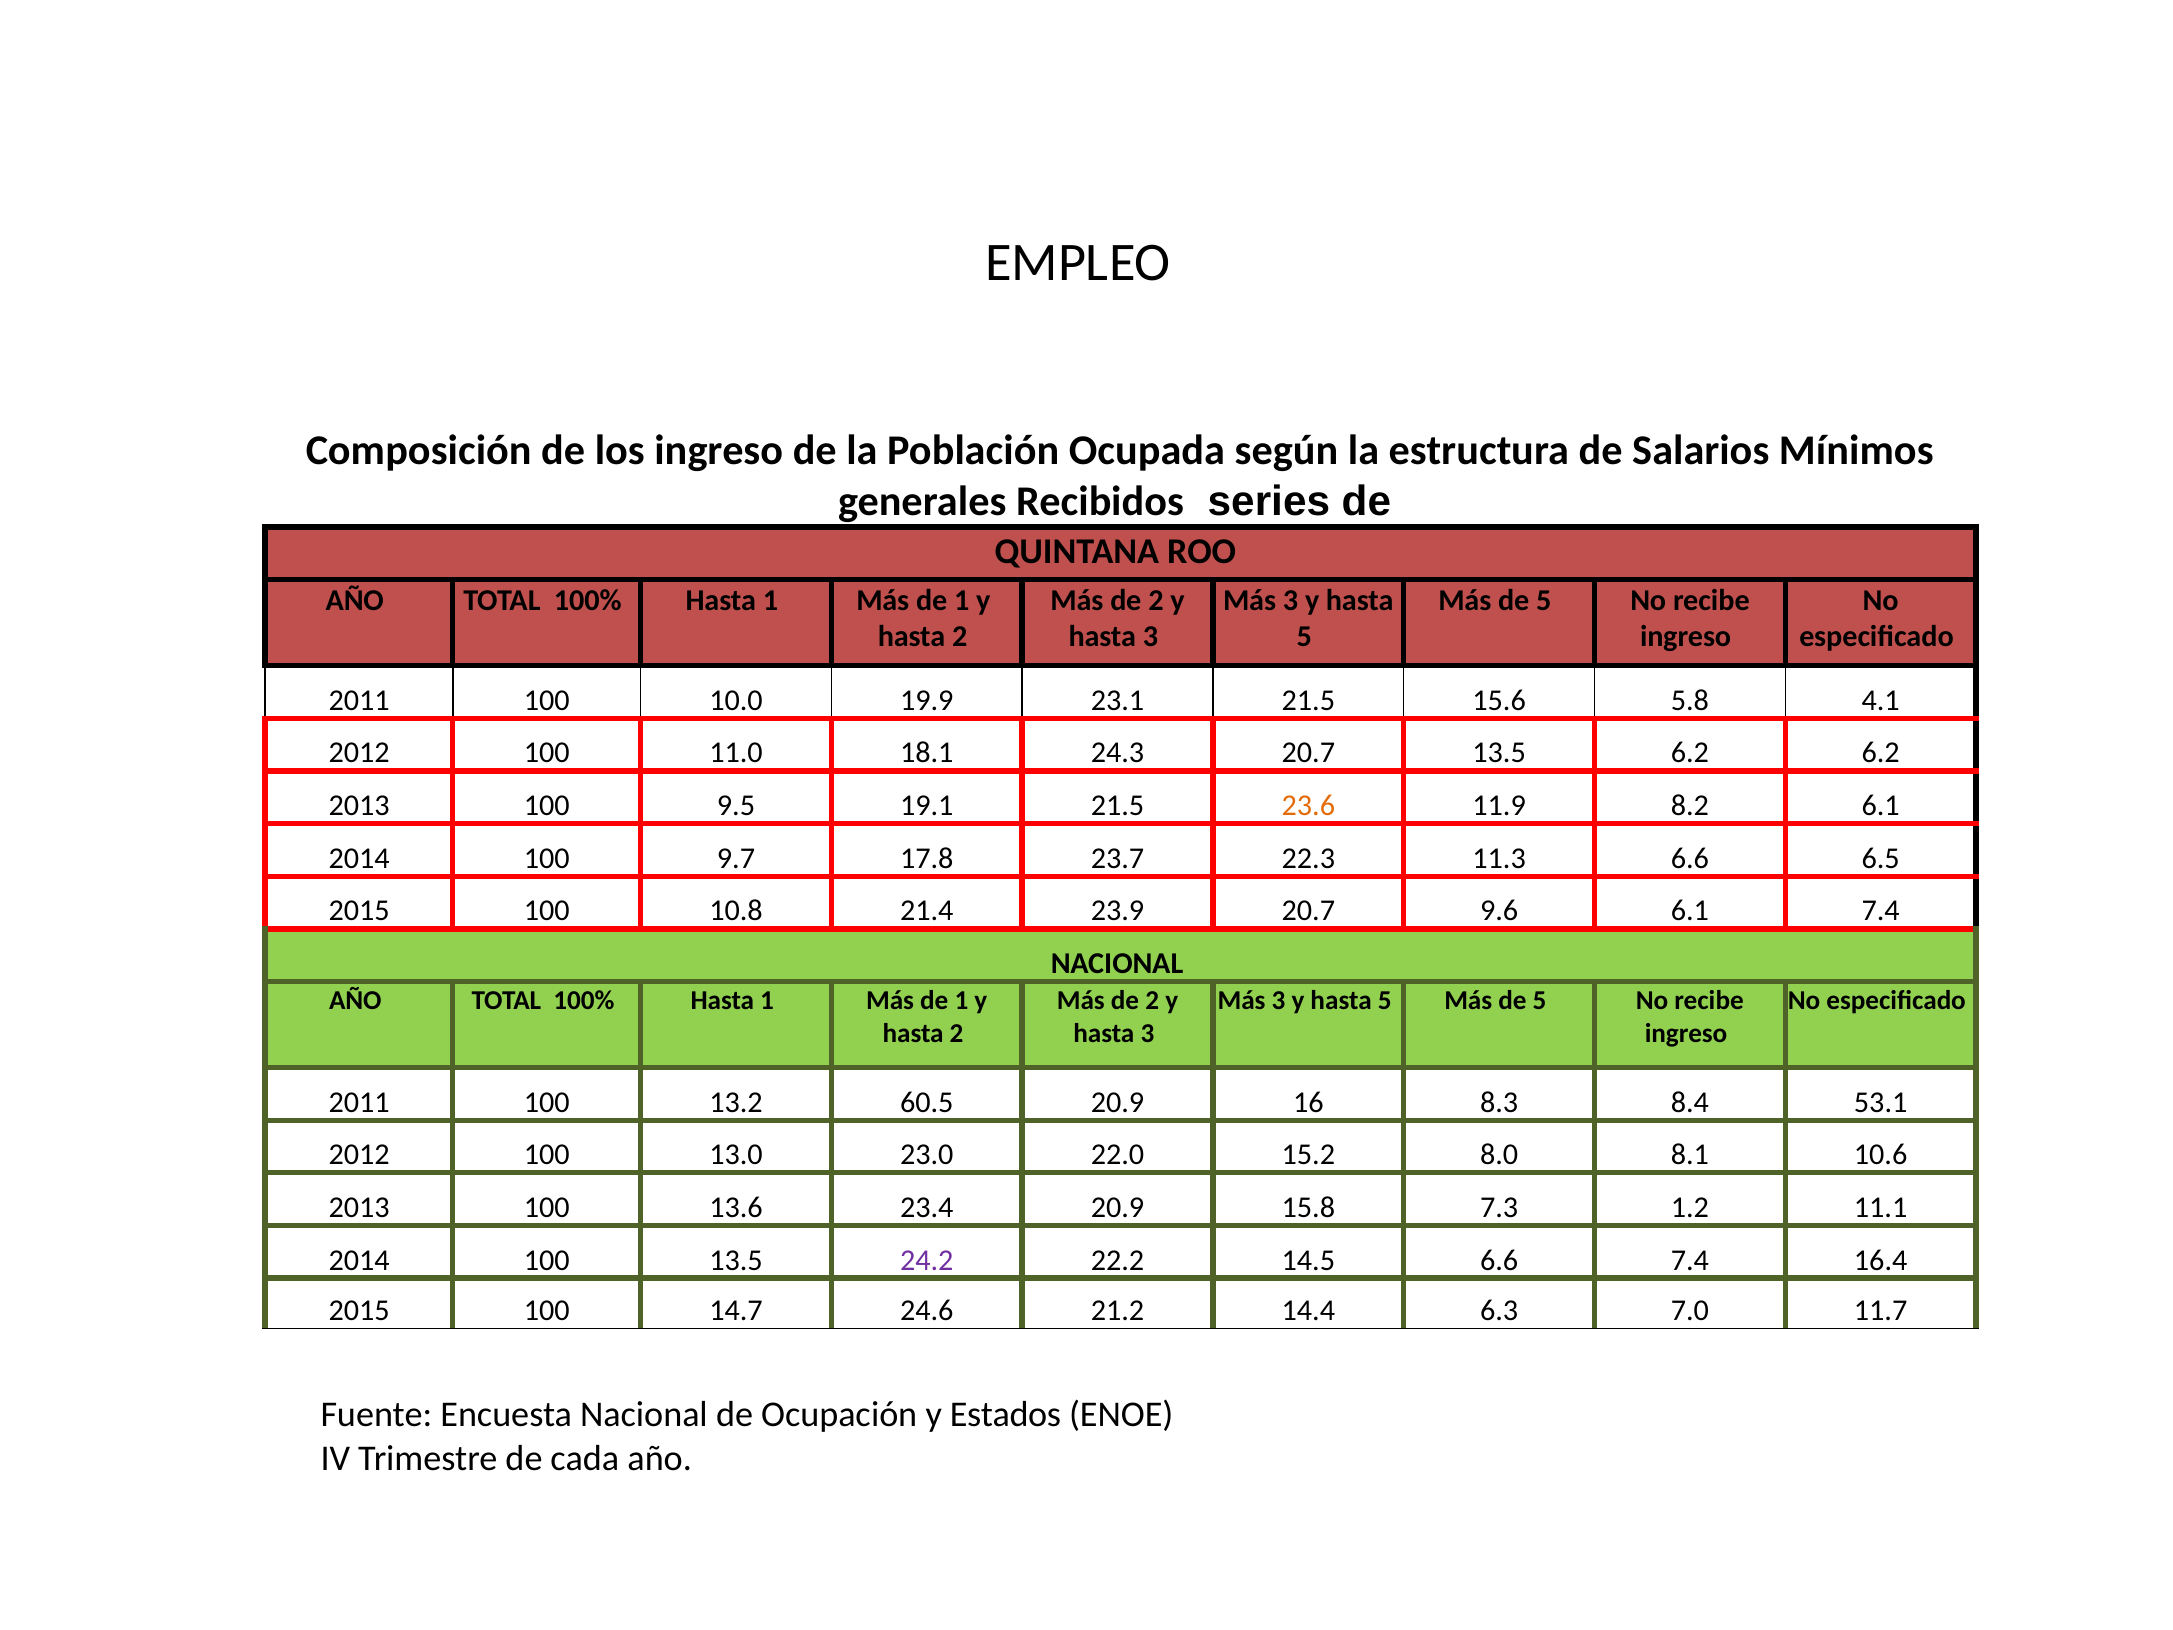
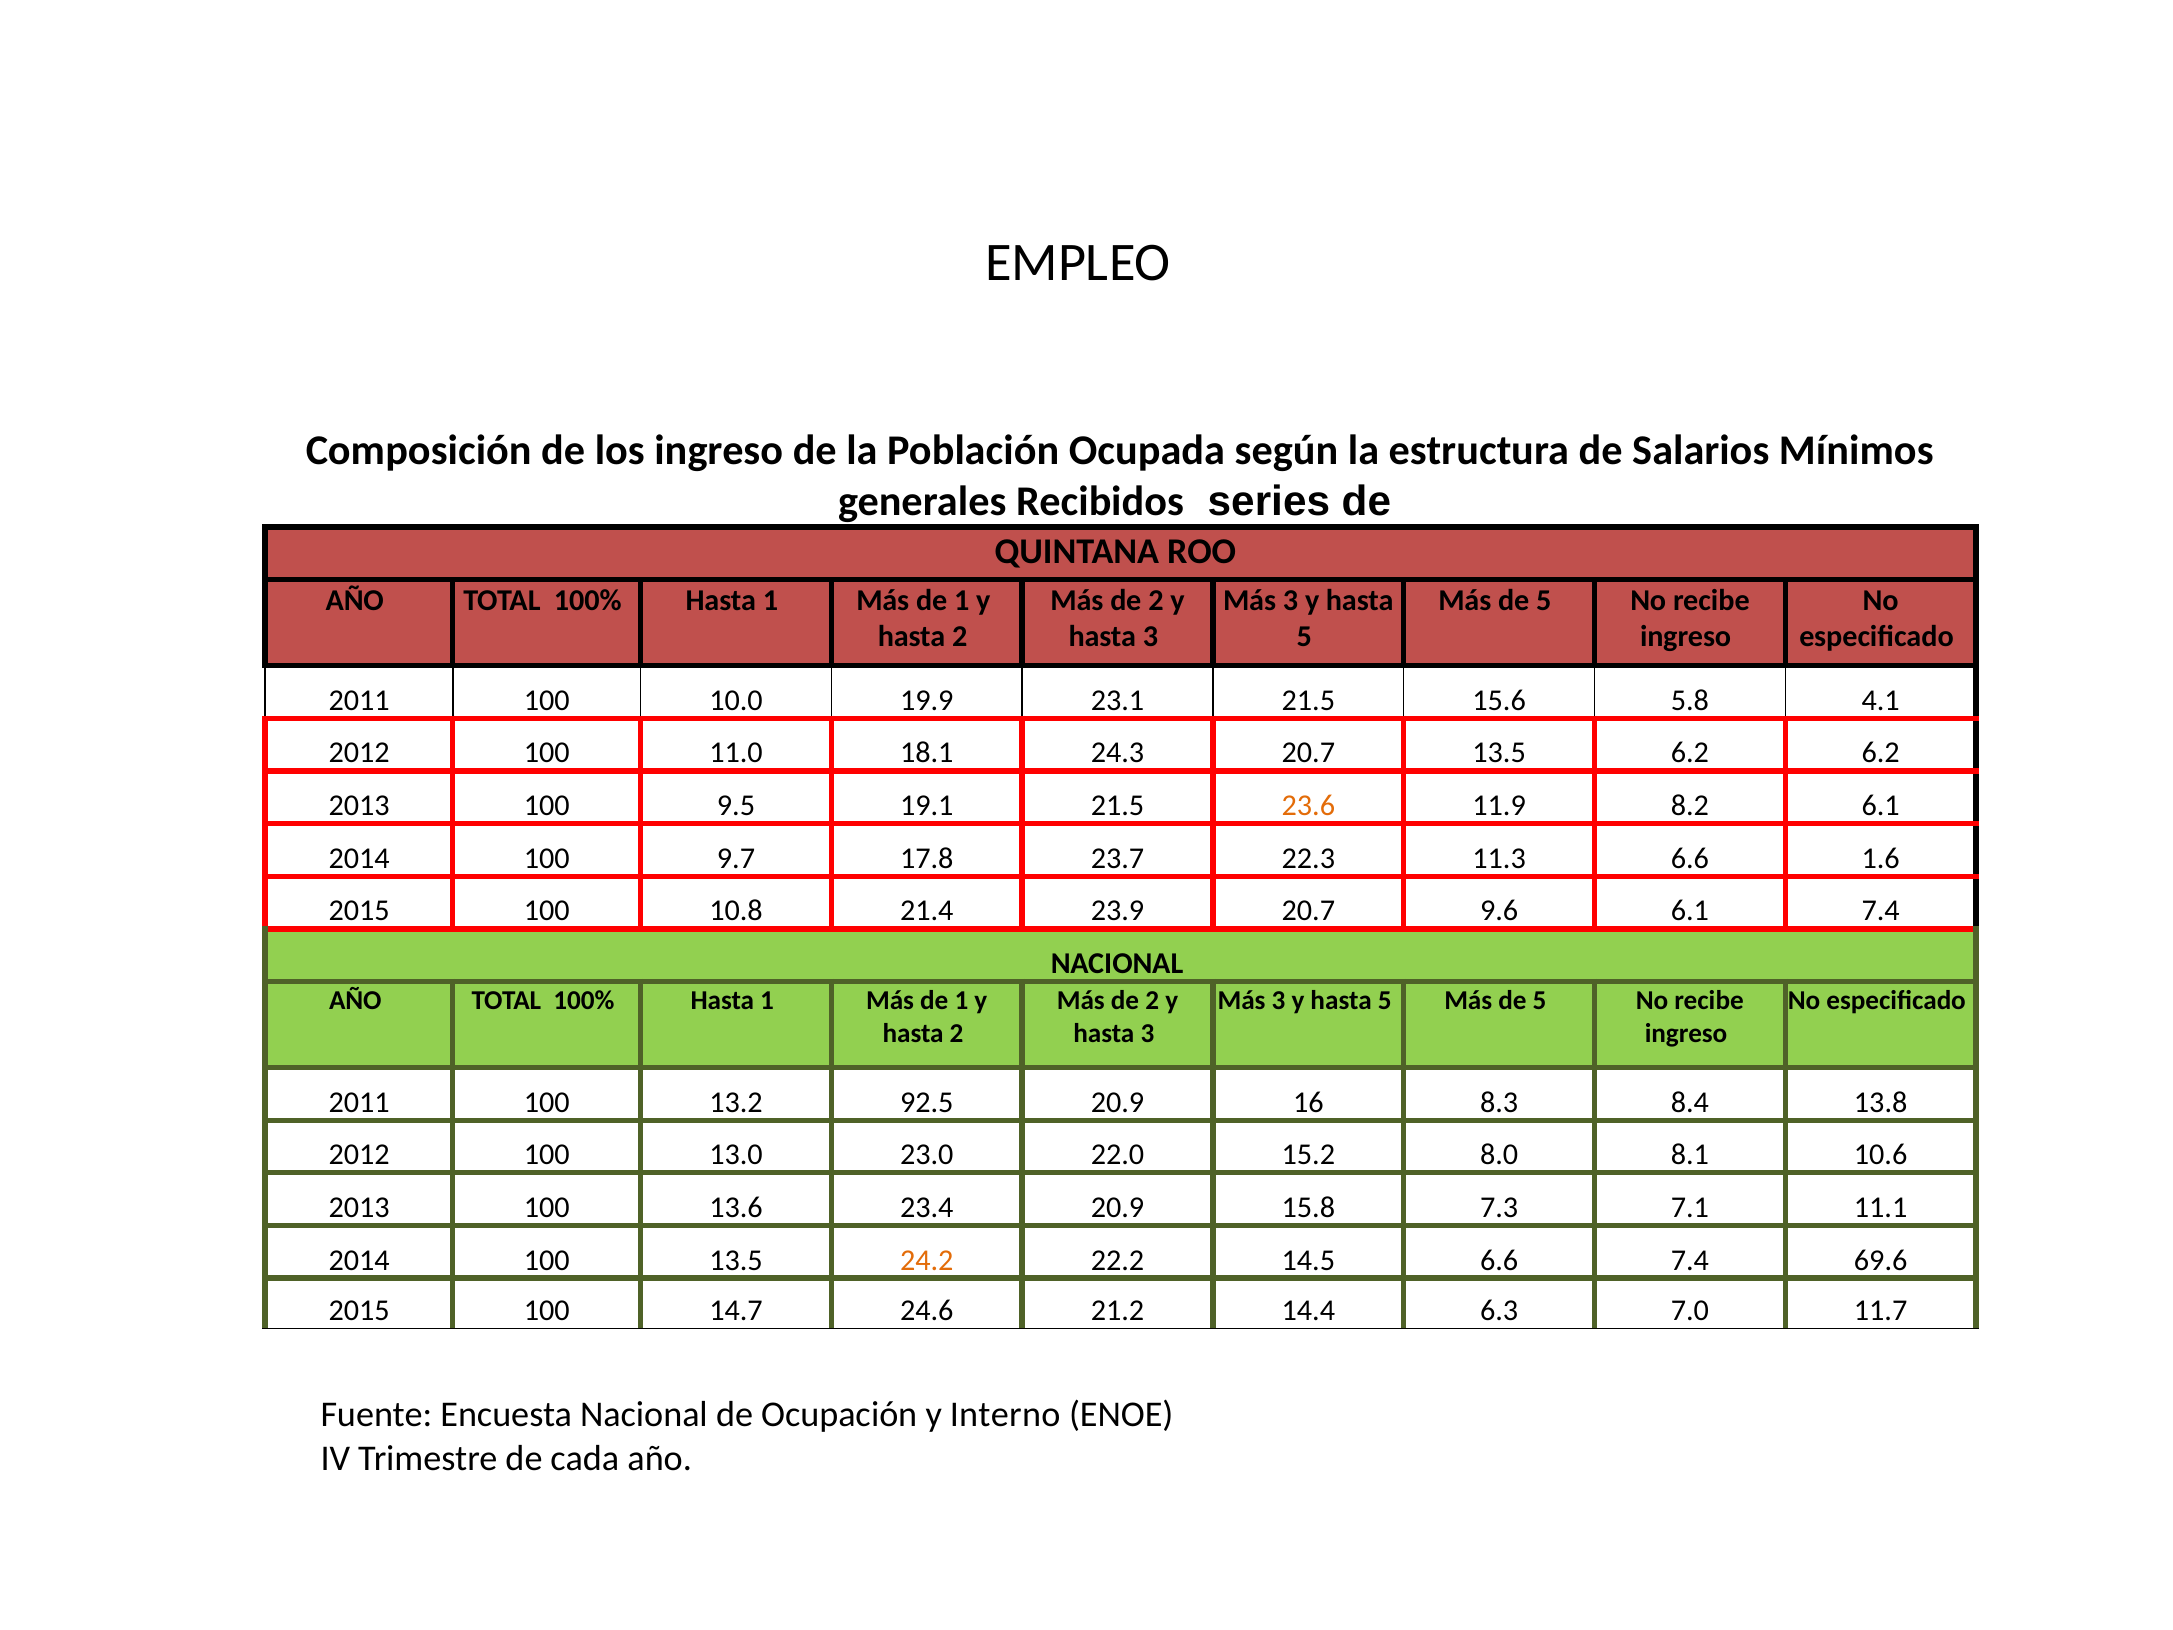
6.5: 6.5 -> 1.6 (1881, 858)
60.5: 60.5 -> 92.5 (927, 1102)
53.1: 53.1 -> 13.8 (1881, 1102)
1.2: 1.2 -> 7.1 (1690, 1207)
24.2 colour: purple -> orange (927, 1260)
16.4: 16.4 -> 69.6 (1881, 1260)
Estados: Estados -> Interno (1005, 1414)
